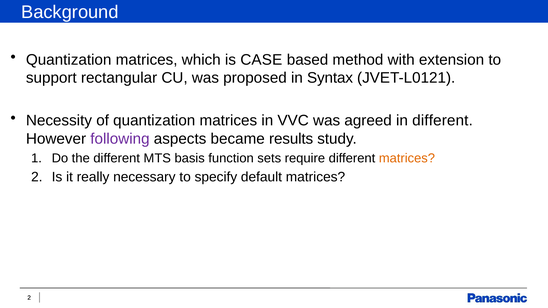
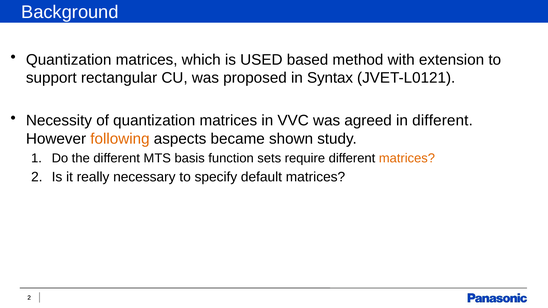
CASE: CASE -> USED (261, 60)
following colour: purple -> orange (120, 139)
results: results -> shown (291, 139)
